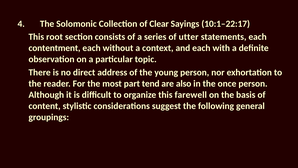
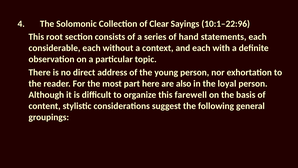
10:1–22:17: 10:1–22:17 -> 10:1–22:96 (226, 24)
utter: utter -> hand (189, 37)
contentment: contentment -> considerable (54, 48)
tend: tend -> here (151, 83)
once: once -> loyal (227, 83)
